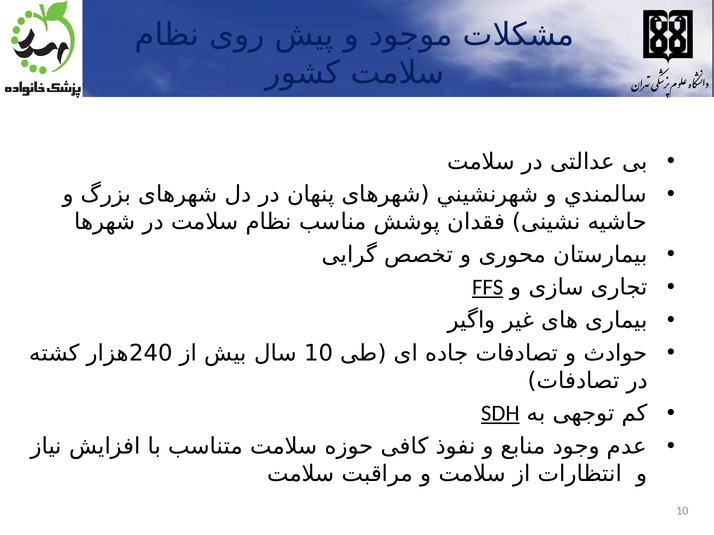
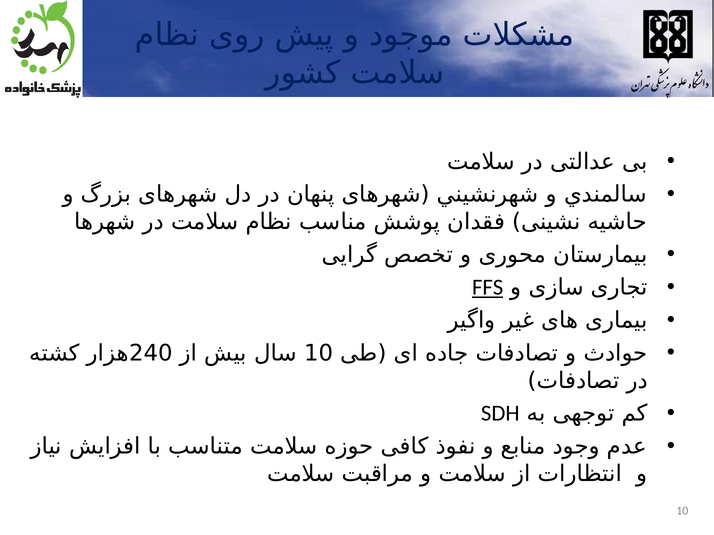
SDH underline: present -> none (500, 414)
